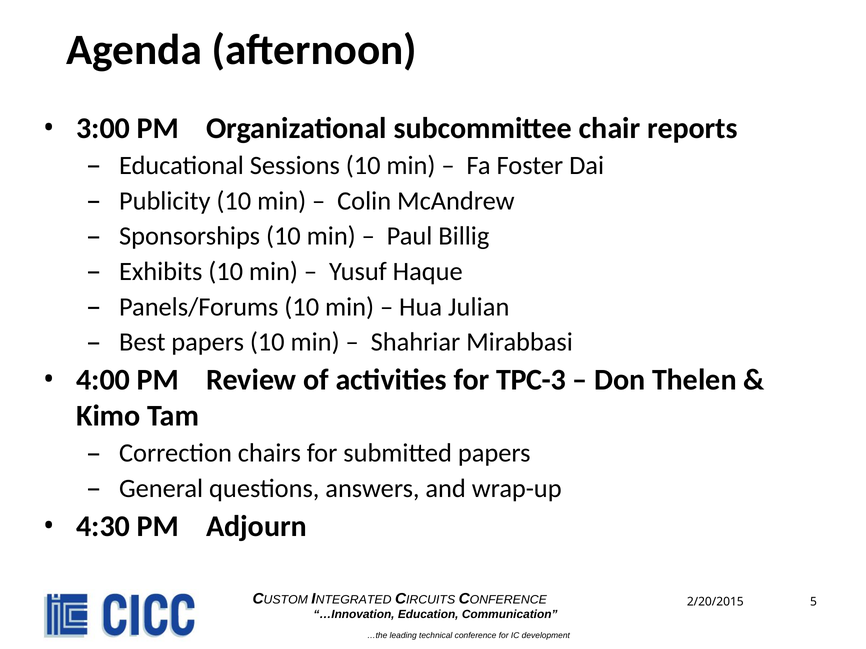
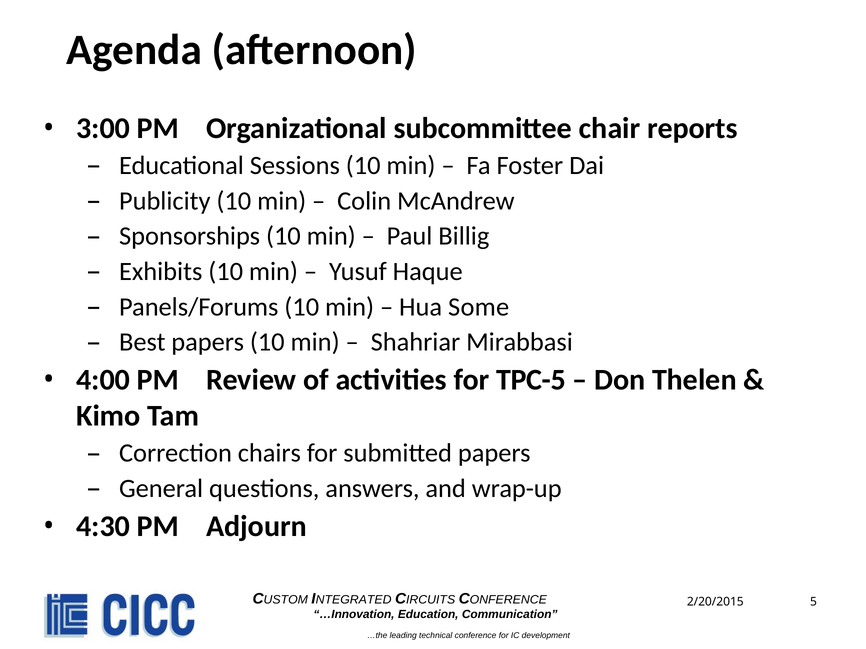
Julian: Julian -> Some (479, 307)
TPC-3: TPC-3 -> TPC-5 (531, 380)
